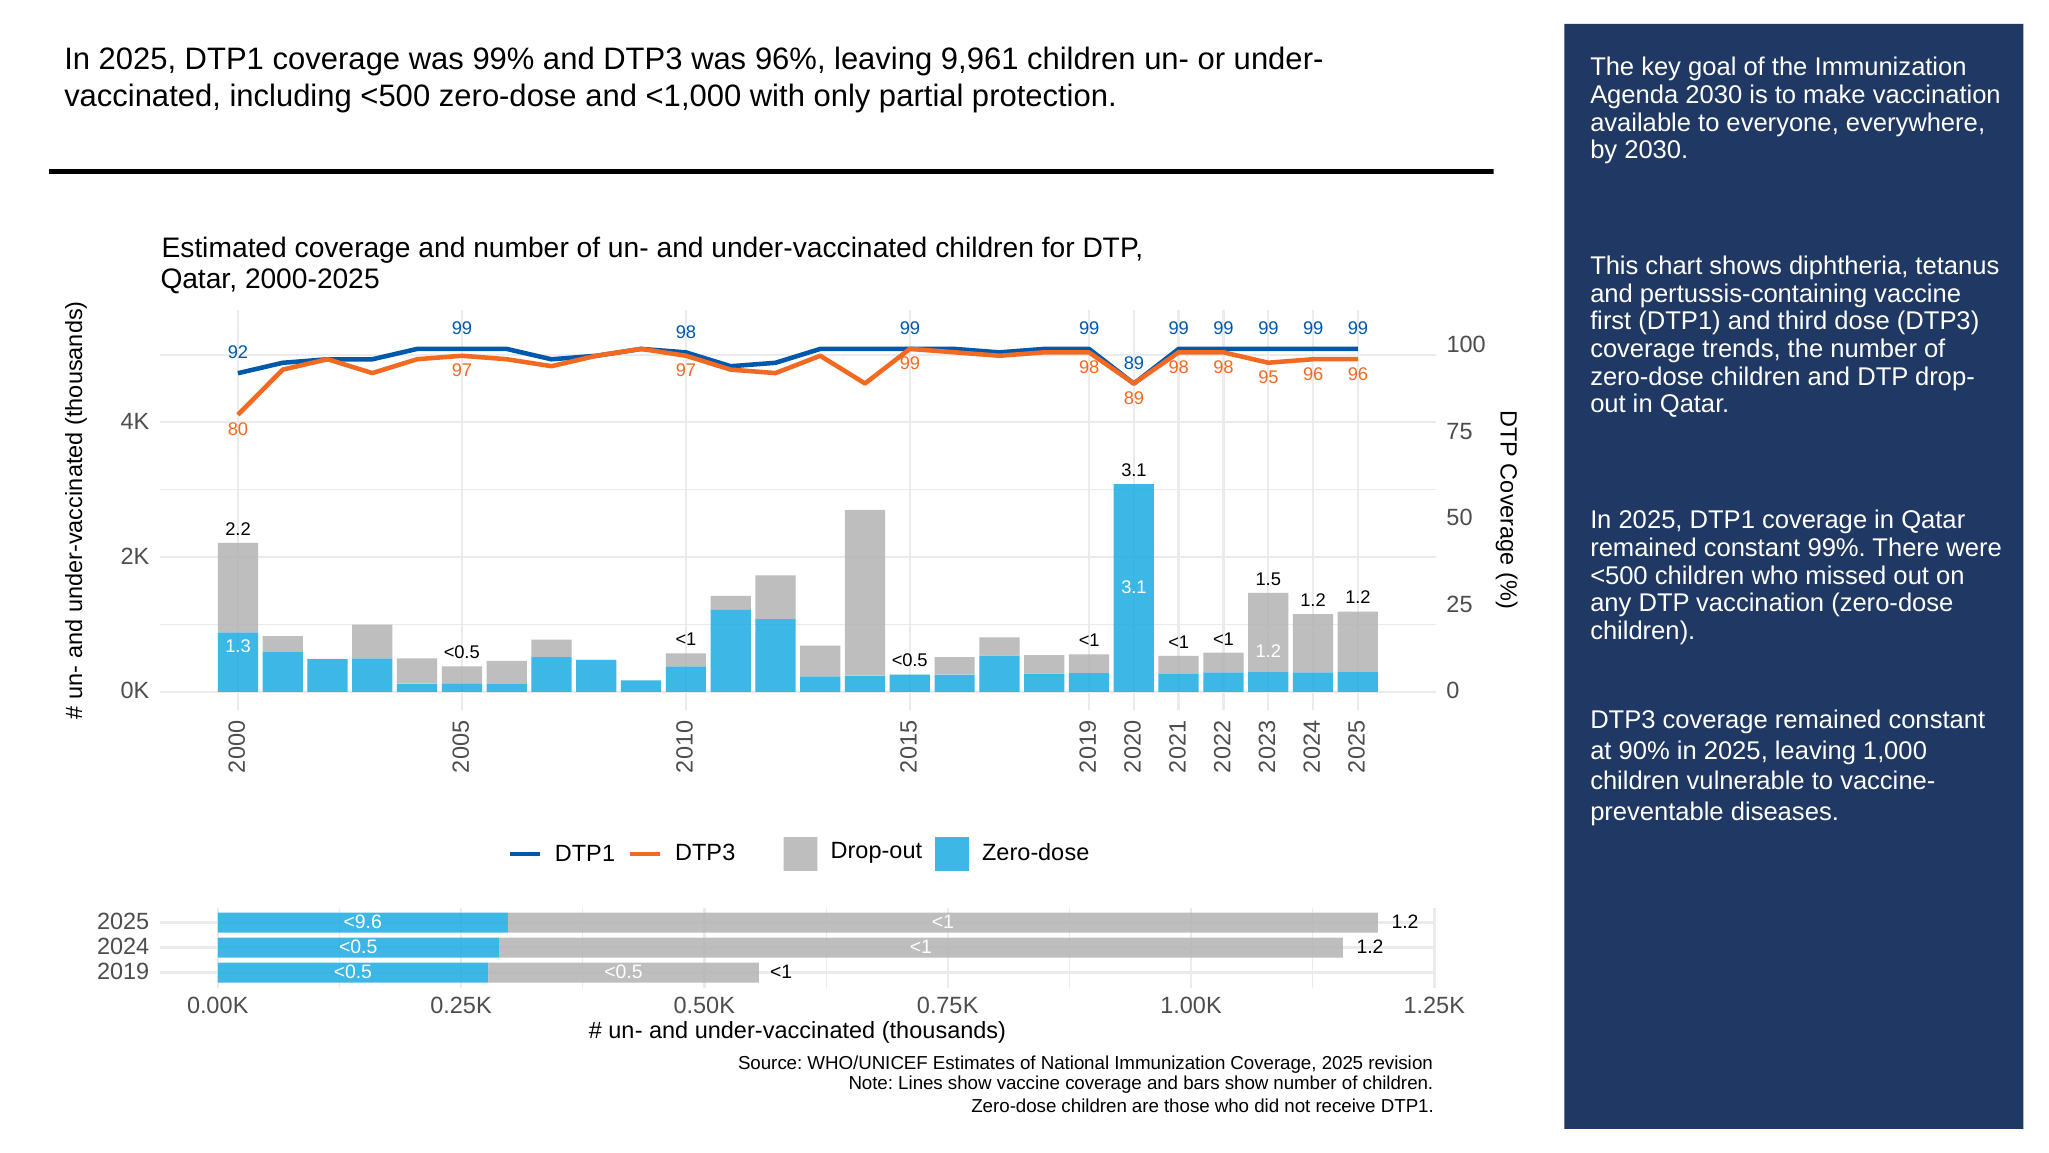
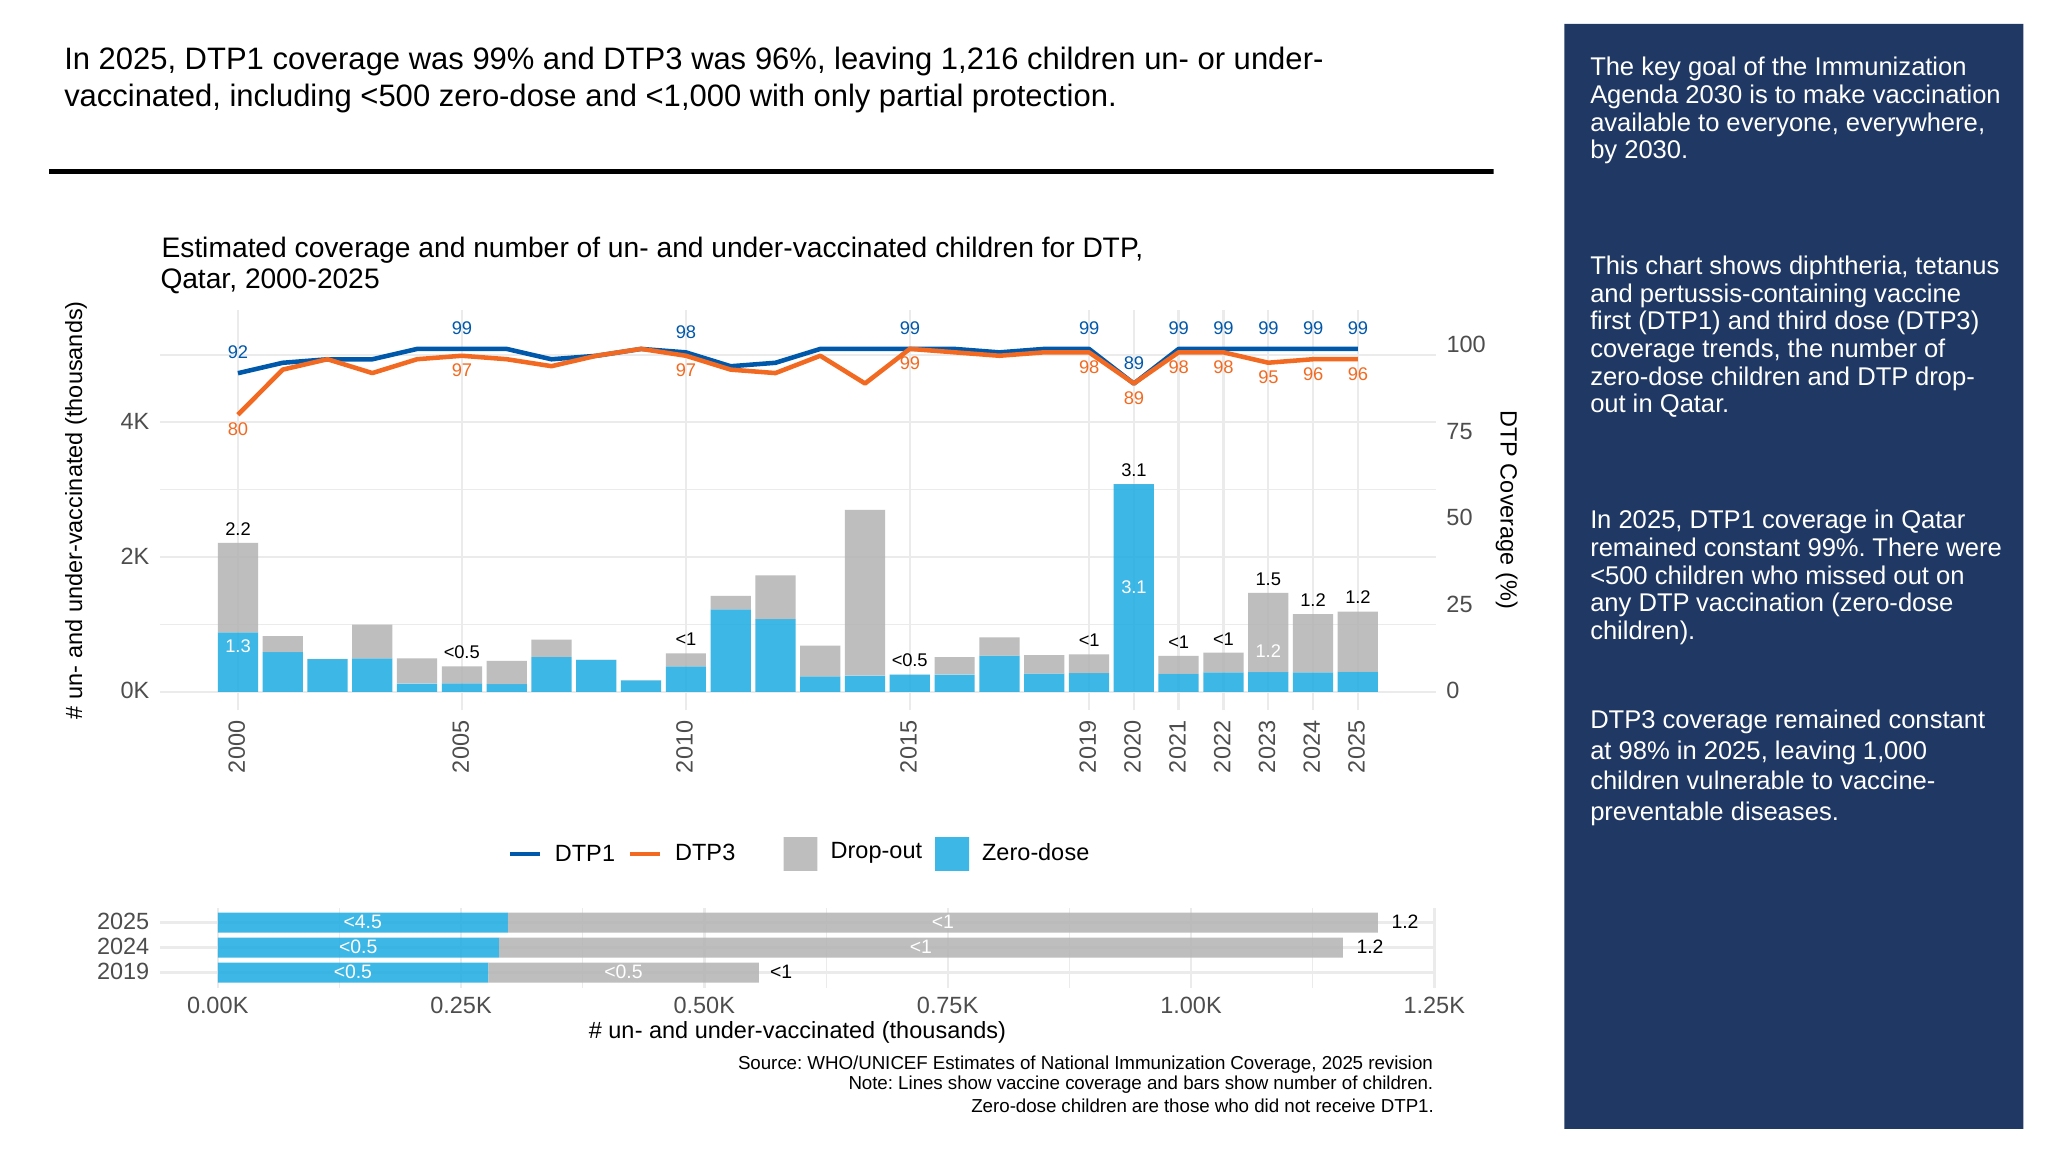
9,961: 9,961 -> 1,216 (980, 59)
90%: 90% -> 98% (1644, 750)
<9.6: <9.6 -> <4.5 (363, 922)
